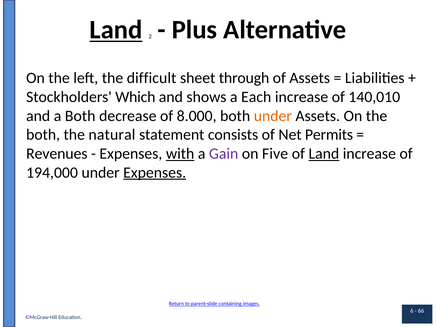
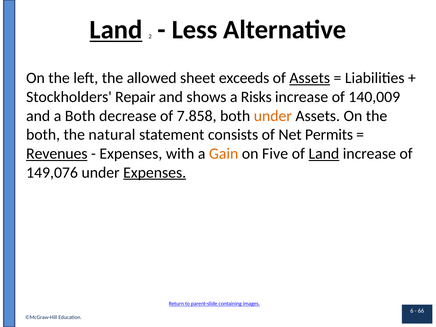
Plus: Plus -> Less (195, 30)
difficult: difficult -> allowed (152, 78)
through: through -> exceeds (244, 78)
Assets underline: none -> present (310, 78)
Which: Which -> Repair (135, 97)
Each: Each -> Risks (256, 97)
140,010: 140,010 -> 140,009 (374, 97)
8.000: 8.000 -> 7.858 (197, 116)
Revenues underline: none -> present (57, 154)
with underline: present -> none (180, 154)
Gain colour: purple -> orange (224, 154)
194,000: 194,000 -> 149,076 (52, 173)
